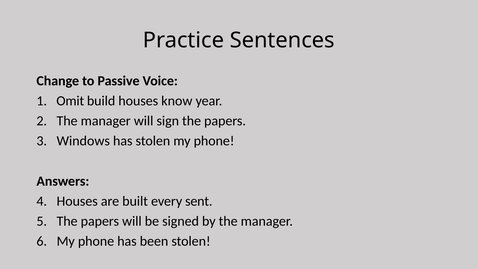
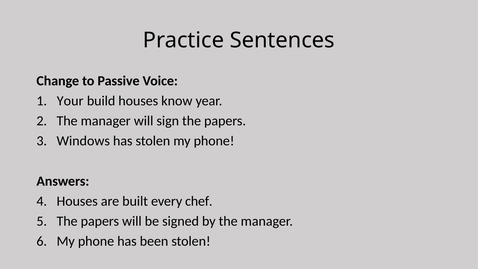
Omit: Omit -> Your (70, 101)
sent: sent -> chef (199, 201)
